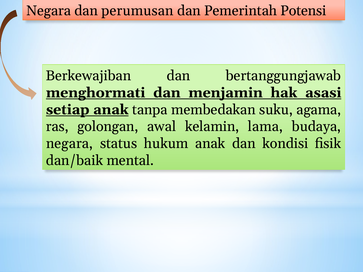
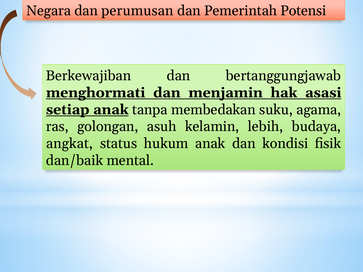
awal: awal -> asuh (162, 127)
lama: lama -> lebih (266, 127)
negara: negara -> angkat (69, 144)
